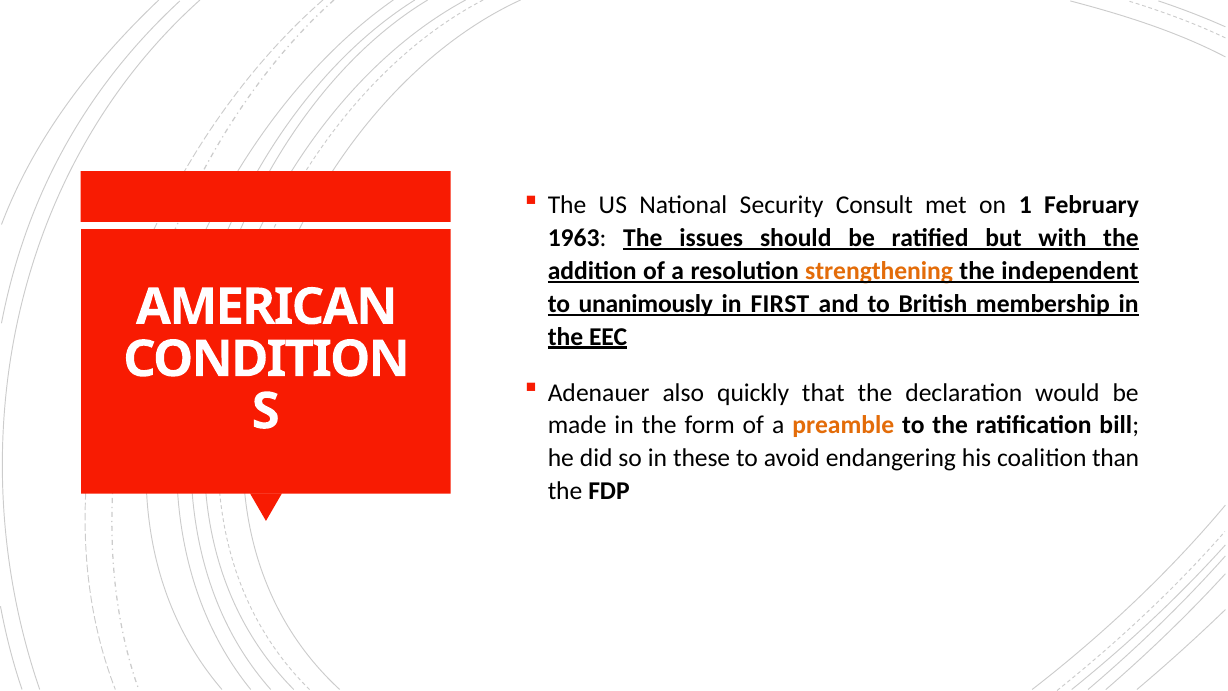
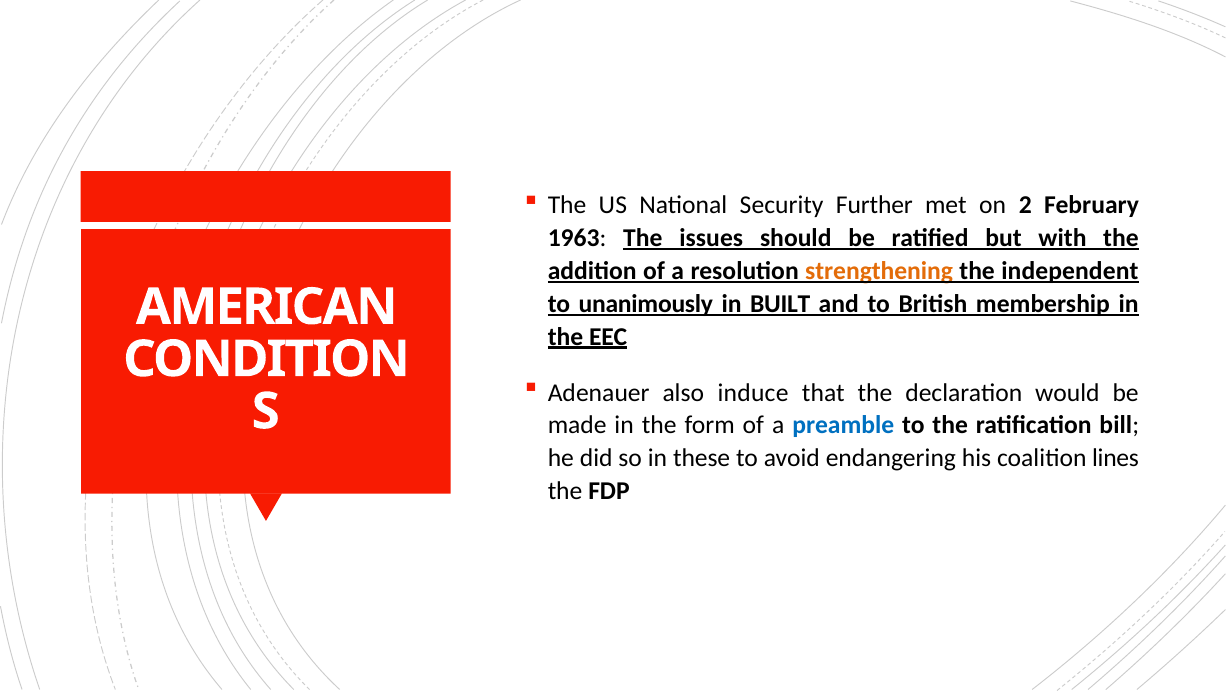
Consult: Consult -> Further (874, 205)
1: 1 -> 2 (1025, 205)
FIRST: FIRST -> BUILT (780, 304)
quickly: quickly -> induce (753, 392)
preamble colour: orange -> blue (843, 425)
than: than -> lines (1116, 458)
